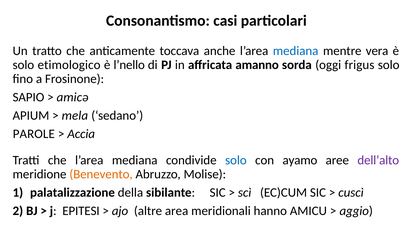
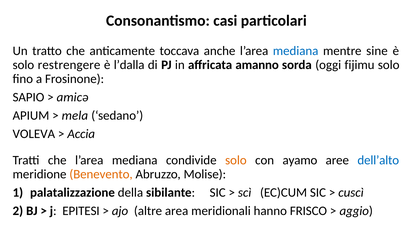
vera: vera -> sine (377, 51)
etimologico: etimologico -> restrengere (69, 65)
l’nello: l’nello -> l’dalla (129, 65)
frigus: frigus -> fijimu (360, 65)
PAROLE: PAROLE -> VOLEVA (34, 133)
solo colour: blue -> orange (236, 160)
dell’alto colour: purple -> blue (378, 160)
AMICU: AMICU -> FRISCO (308, 210)
